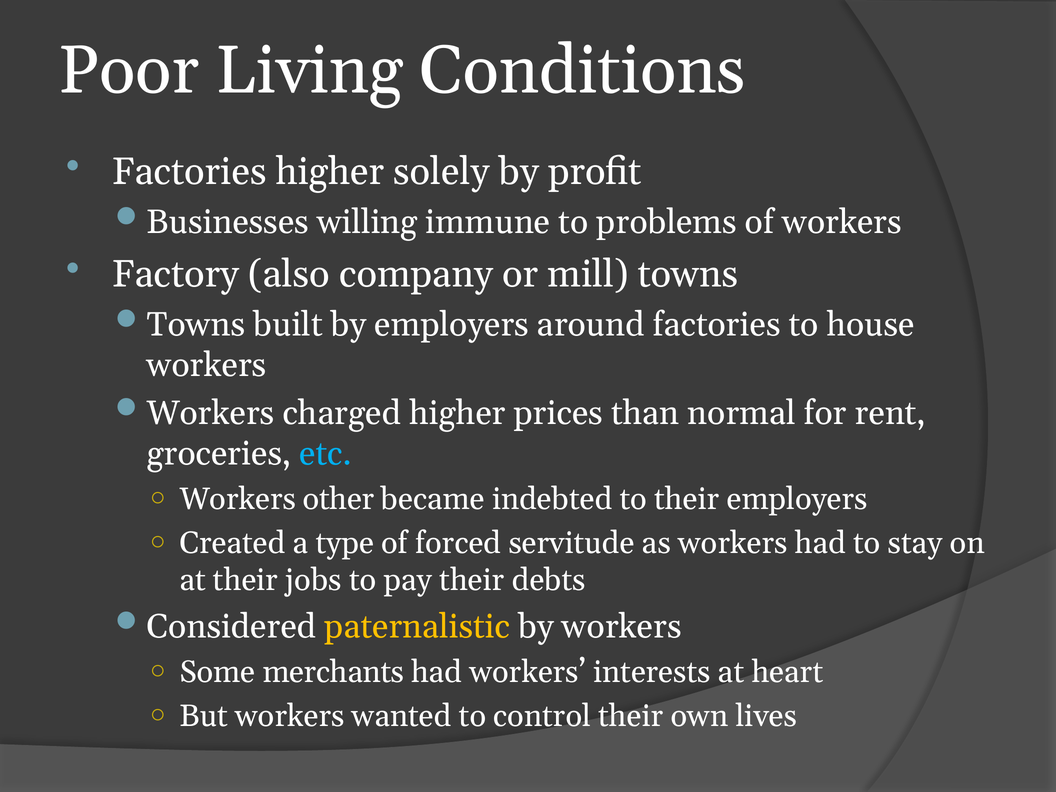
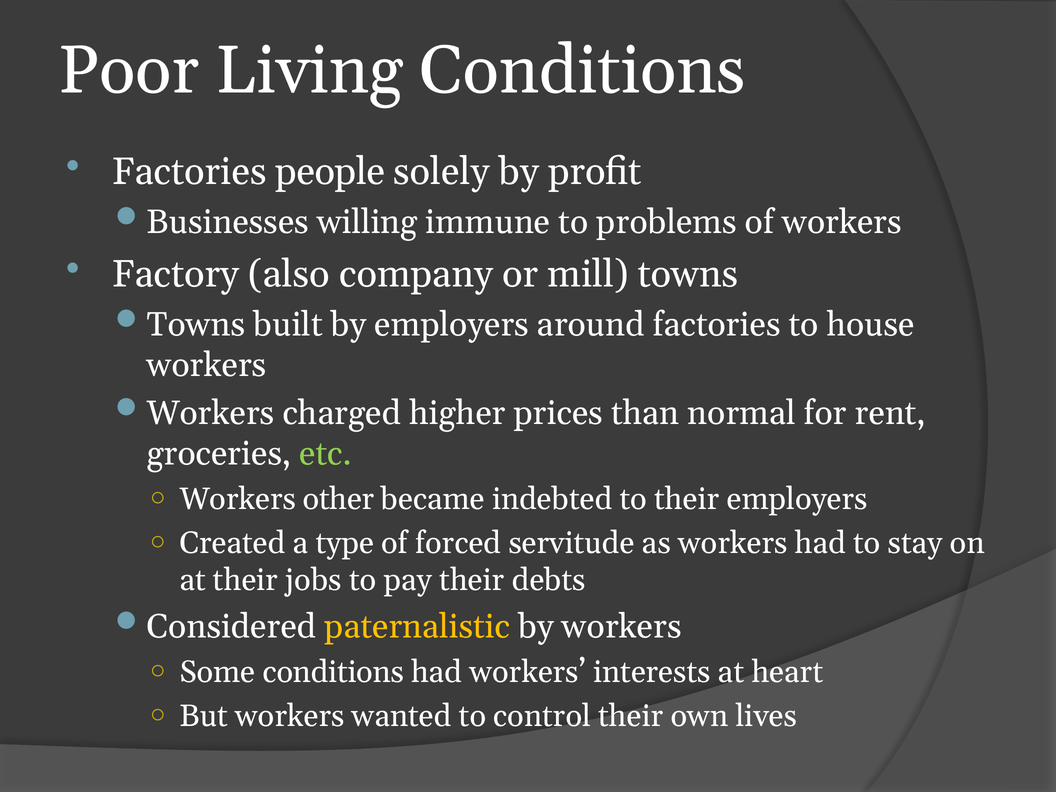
Factories higher: higher -> people (330, 172)
etc colour: light blue -> light green (325, 454)
Some merchants: merchants -> conditions (333, 672)
